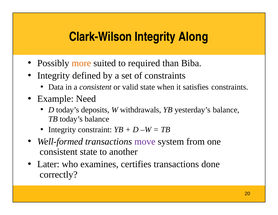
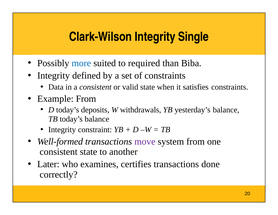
Along: Along -> Single (193, 37)
more colour: orange -> blue (81, 63)
Example Need: Need -> From (86, 99)
